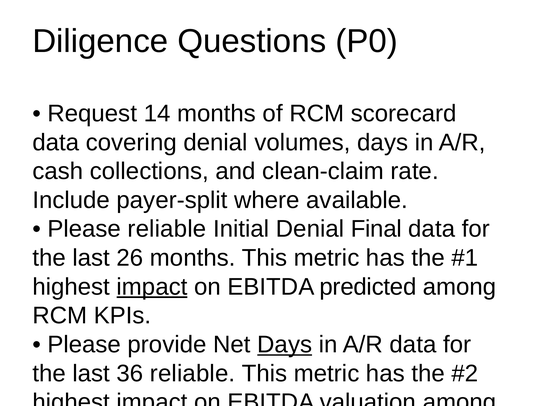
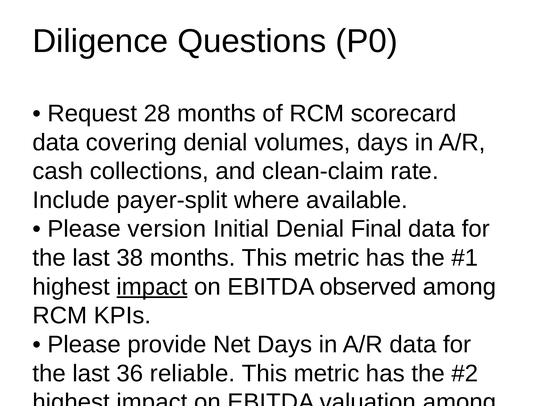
14: 14 -> 28 (157, 113)
Please reliable: reliable -> version (167, 229)
26: 26 -> 38 (130, 258)
predicted: predicted -> observed (368, 287)
Days underline: present -> none (285, 344)
